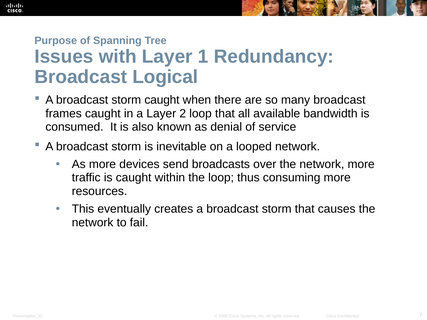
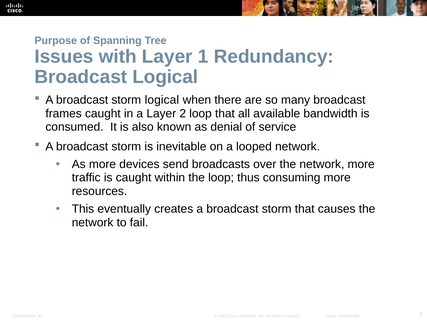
storm caught: caught -> logical (162, 100)
